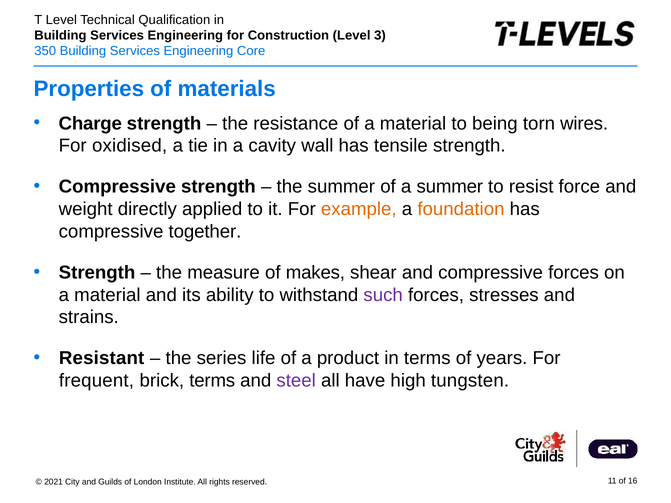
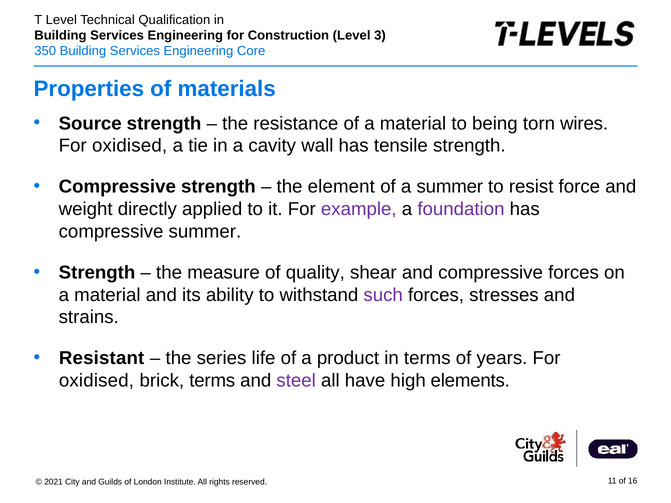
Charge: Charge -> Source (90, 123)
the summer: summer -> element (341, 187)
example colour: orange -> purple (359, 209)
foundation colour: orange -> purple (461, 209)
compressive together: together -> summer (205, 232)
makes: makes -> quality (315, 273)
frequent: frequent -> oxidised (96, 381)
tungsten: tungsten -> elements (470, 381)
